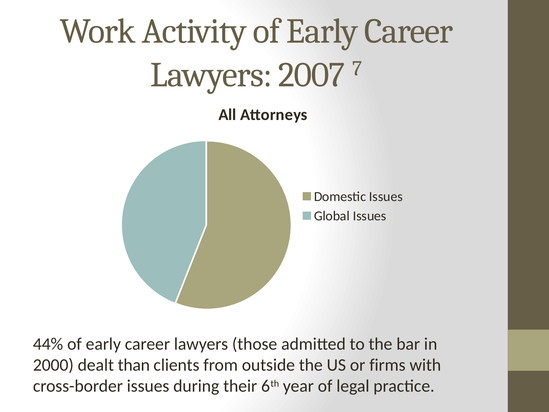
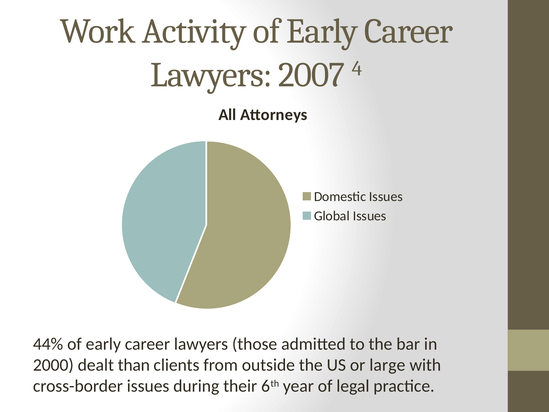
7: 7 -> 4 (357, 68)
firms: firms -> large (387, 365)
